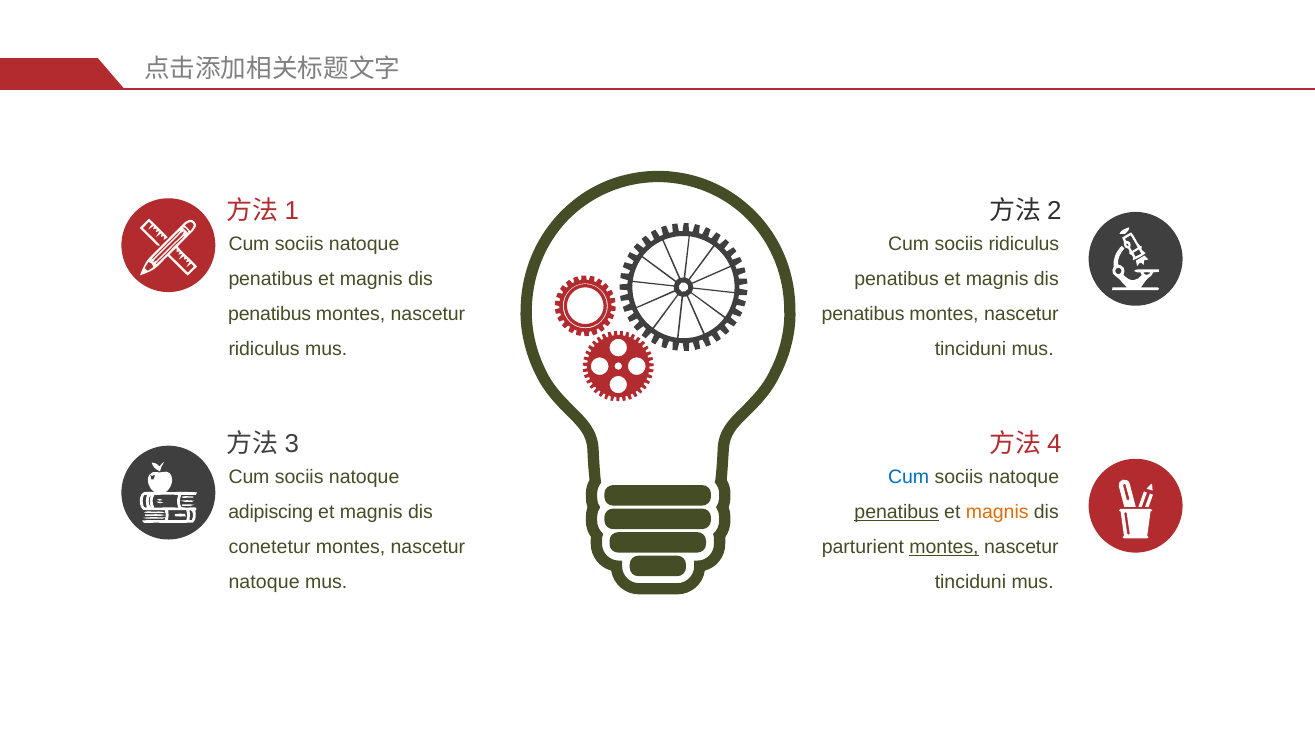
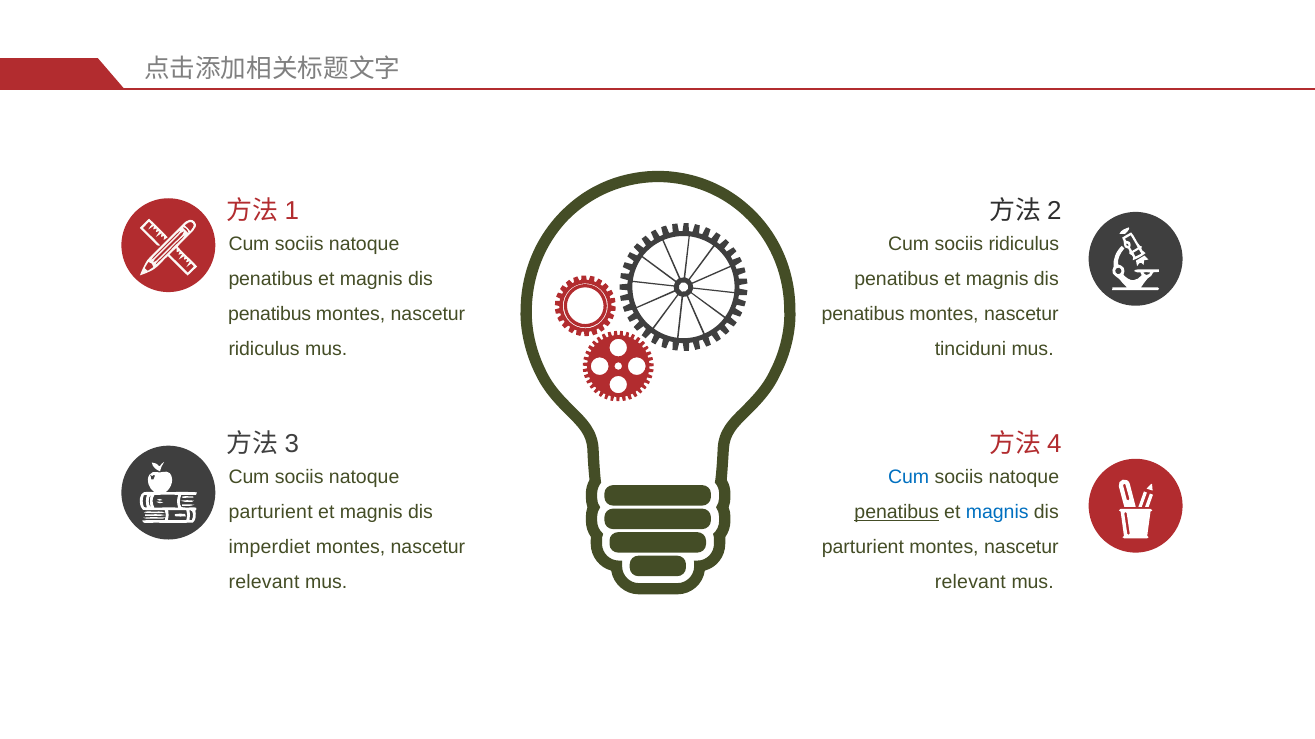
adipiscing: adipiscing -> parturient (271, 512)
magnis colour: orange -> blue (997, 512)
conetetur: conetetur -> imperdiet (269, 547)
montes underline: present -> none (944, 547)
natoque: natoque -> relevant (264, 582)
tinciduni: tinciduni -> relevant (970, 582)
